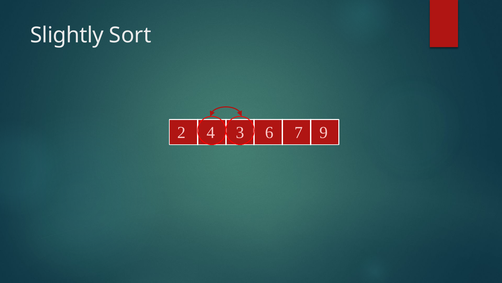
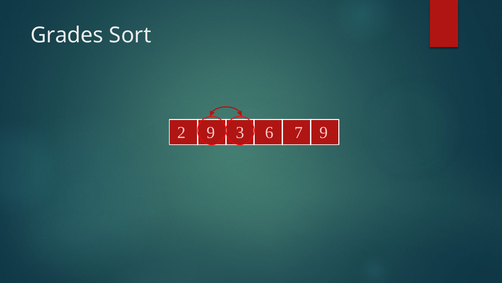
Slightly: Slightly -> Grades (67, 35)
2 4: 4 -> 9 (211, 132)
